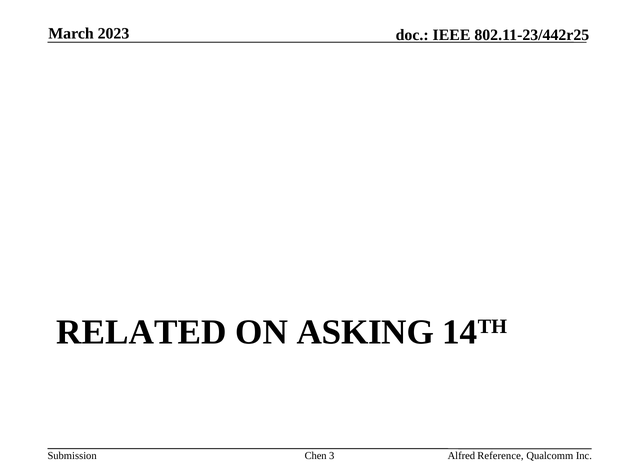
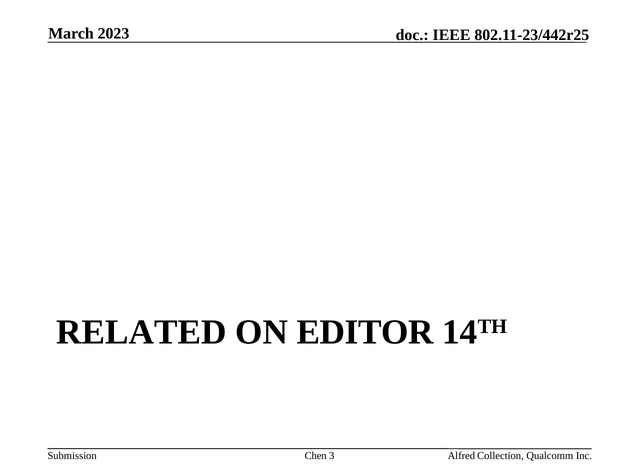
ASKING: ASKING -> EDITOR (365, 332)
Reference: Reference -> Collection (500, 456)
